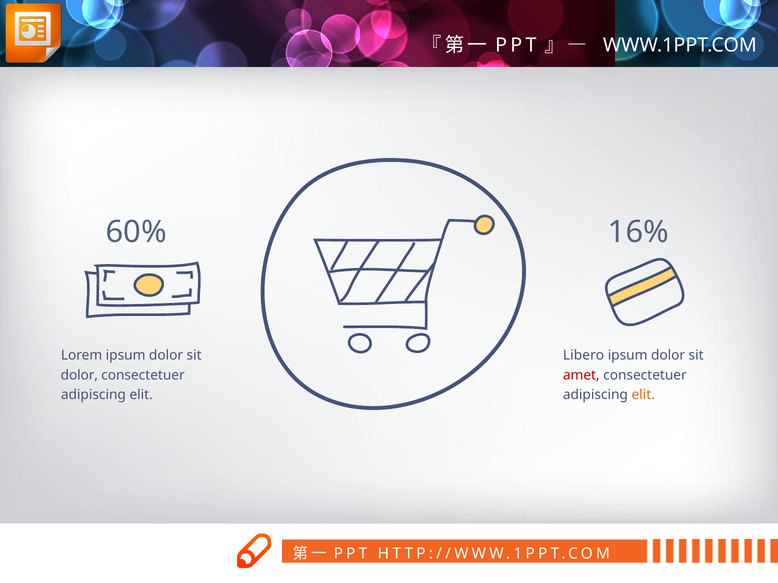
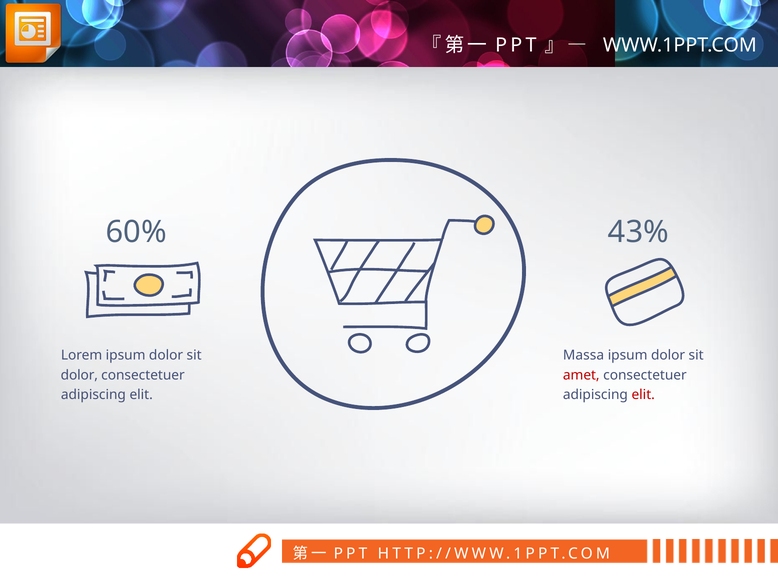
16%: 16% -> 43% (638, 232)
Libero: Libero -> Massa (584, 356)
elit colour: orange -> red (643, 395)
